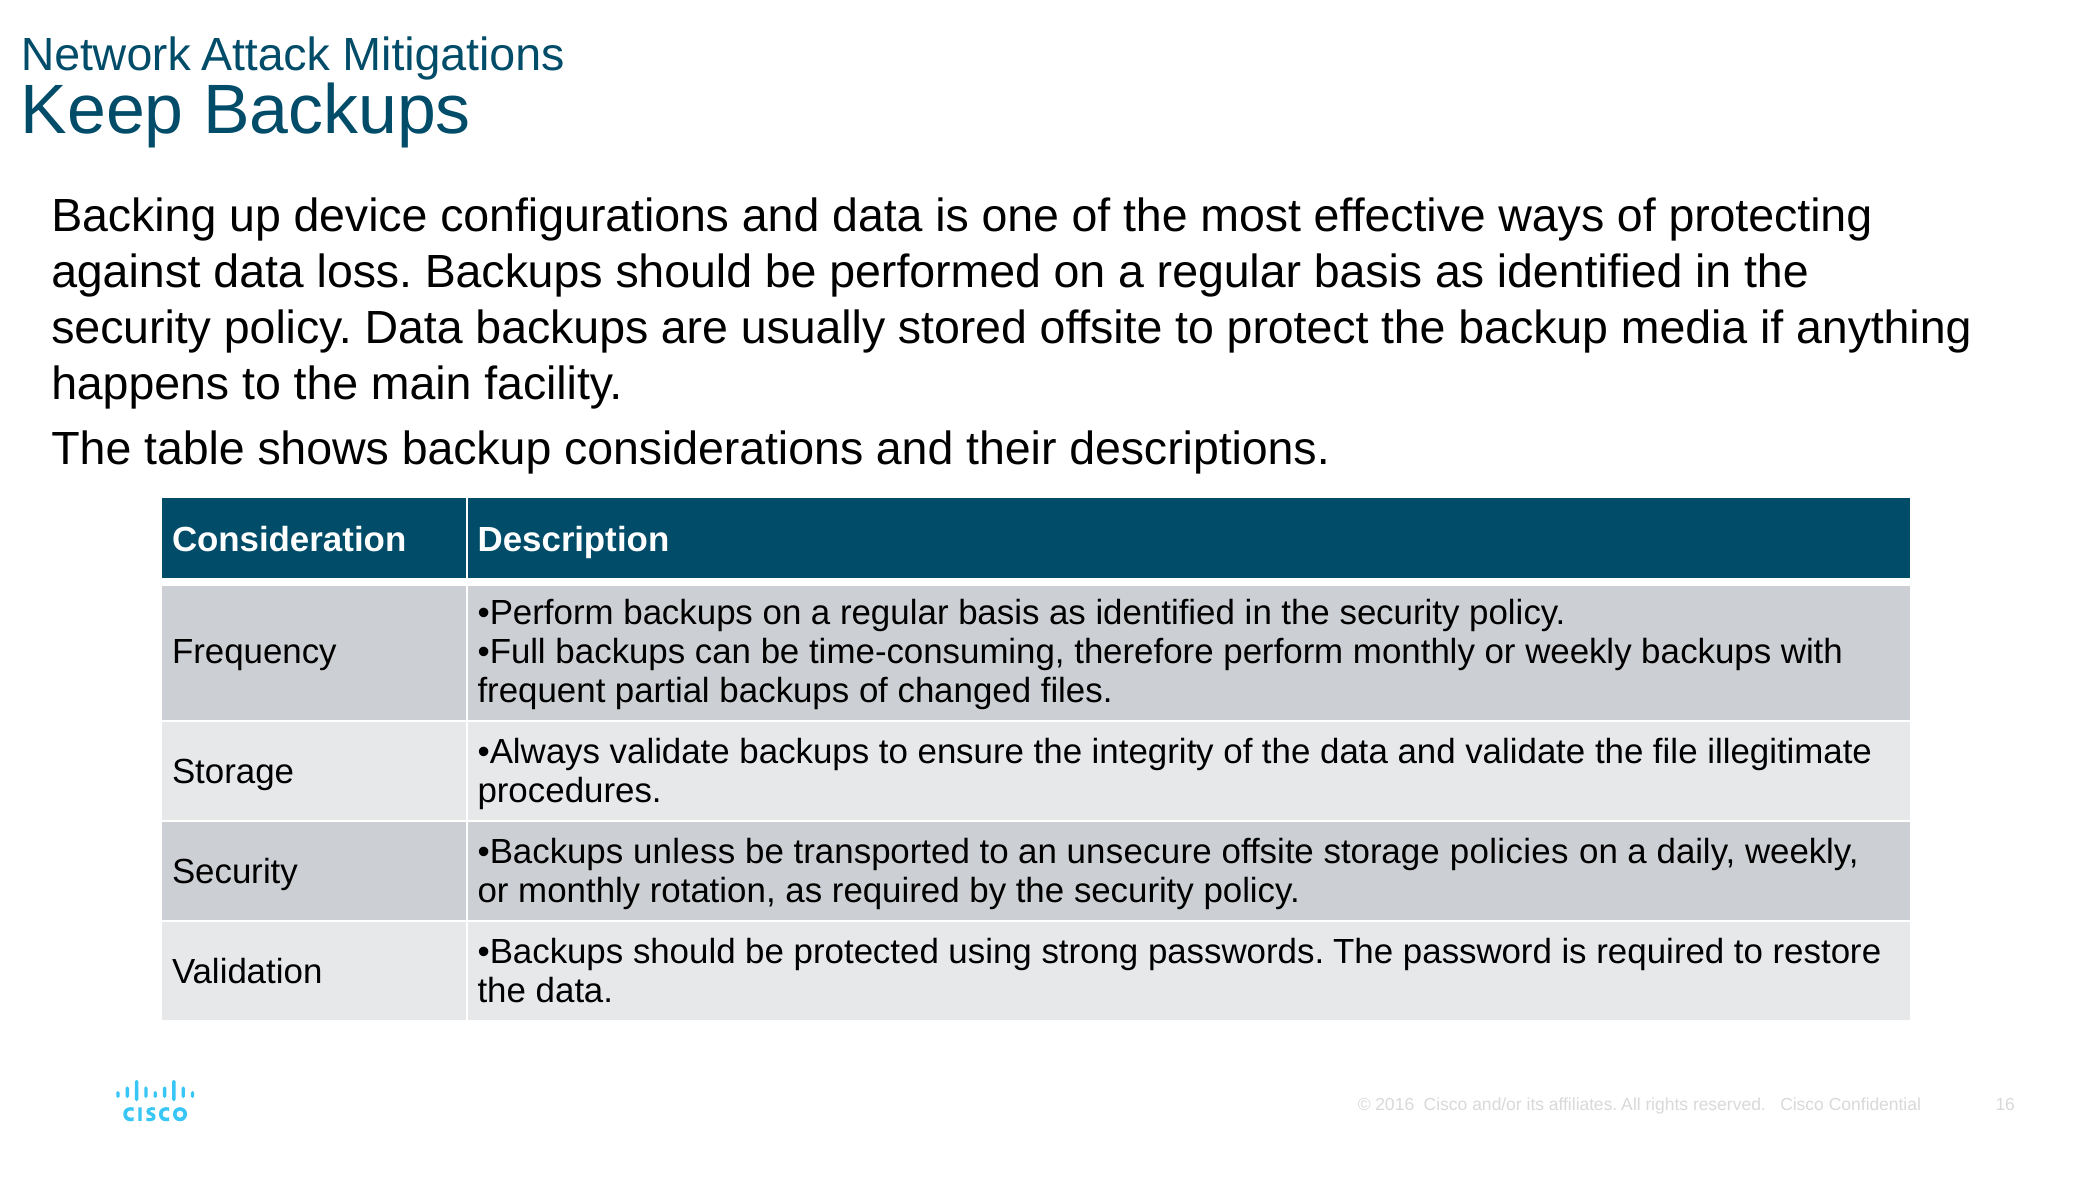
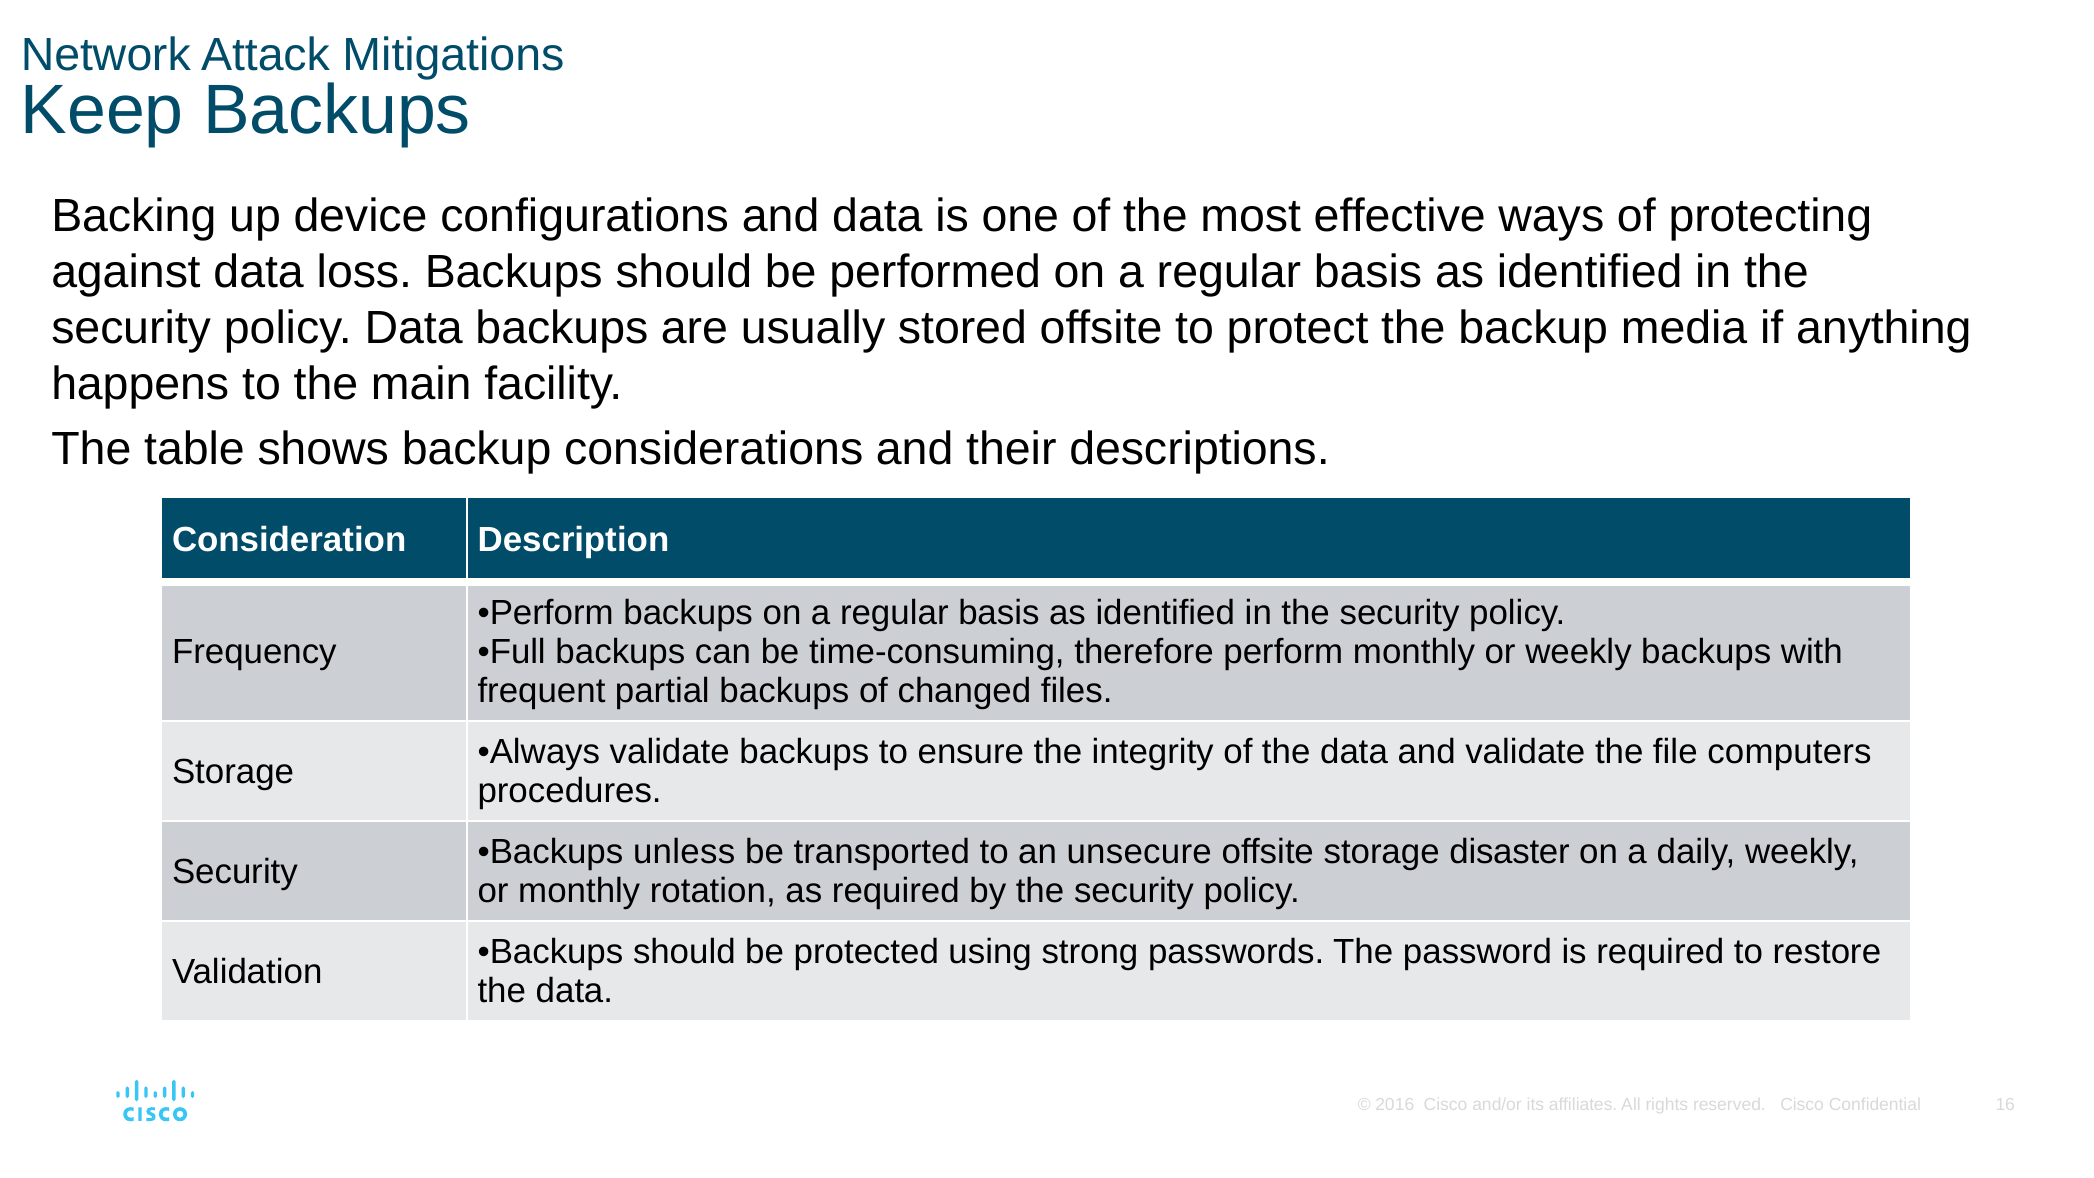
illegitimate: illegitimate -> computers (1789, 752)
policies: policies -> disaster (1510, 852)
